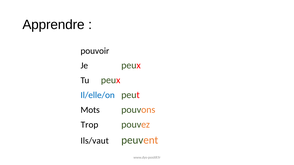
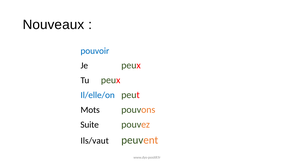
Apprendre: Apprendre -> Nouveaux (53, 25)
pouvoir colour: black -> blue (95, 51)
Trop: Trop -> Suite (90, 125)
